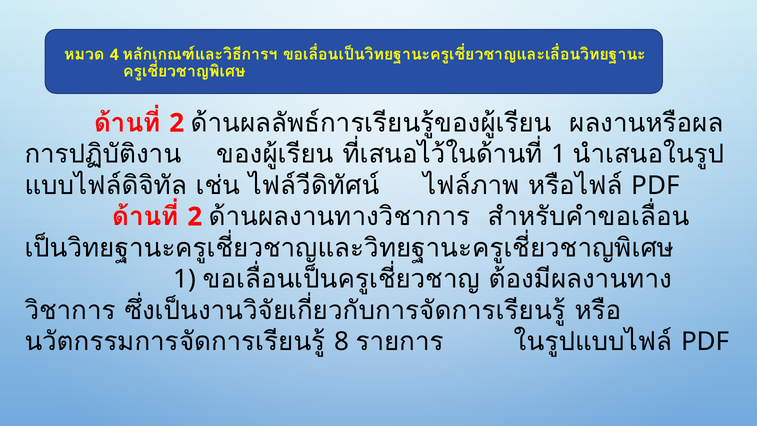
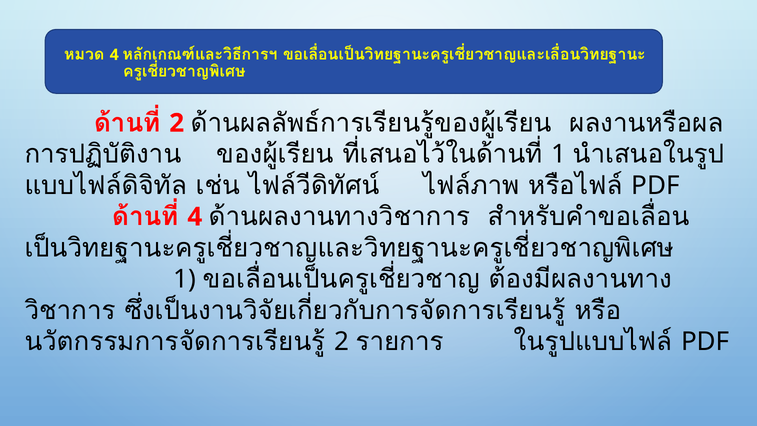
2: 2 -> 4 (195, 217)
8: 8 -> 2 (342, 342)
